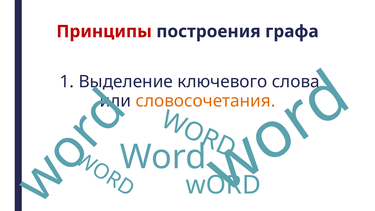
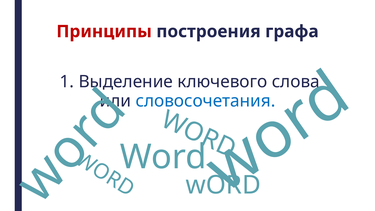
словосочетания colour: orange -> blue (205, 101)
